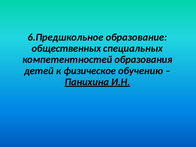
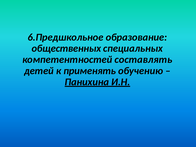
образования: образования -> составлять (143, 60)
физическое: физическое -> применять (90, 71)
